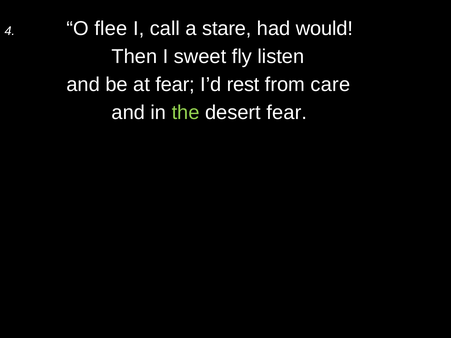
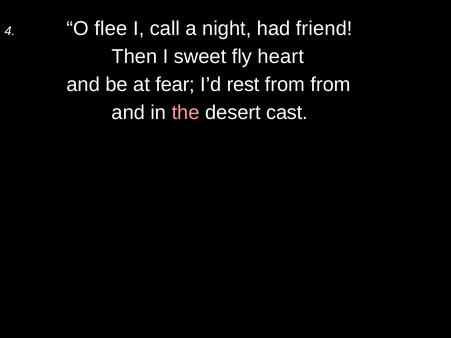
stare: stare -> night (227, 29)
would: would -> friend (324, 29)
listen: listen -> heart (281, 57)
from care: care -> from (331, 85)
the colour: light green -> pink (186, 113)
desert fear: fear -> cast (287, 113)
